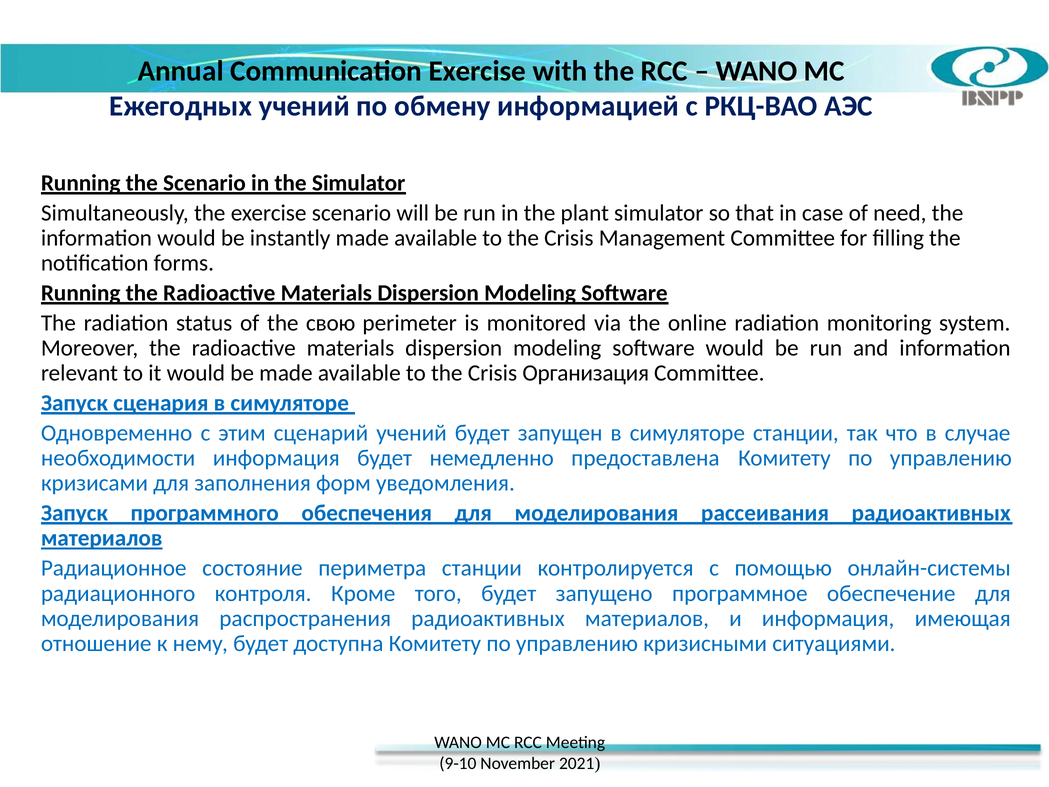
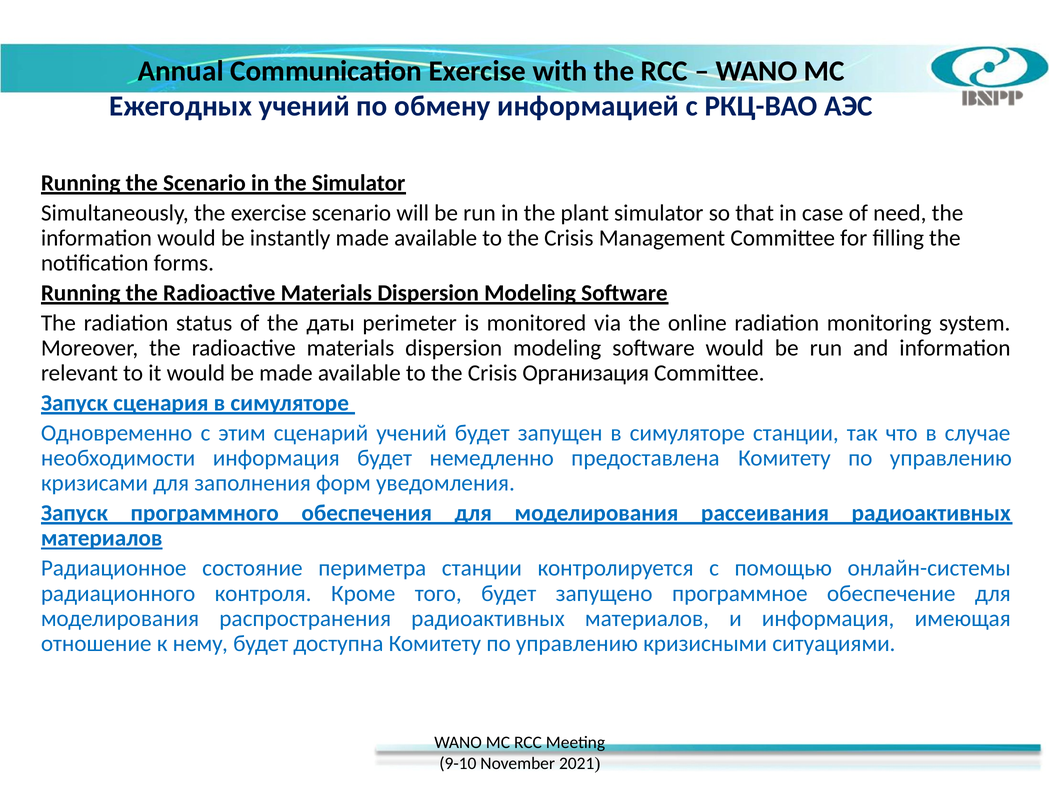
свою: свою -> даты (331, 323)
